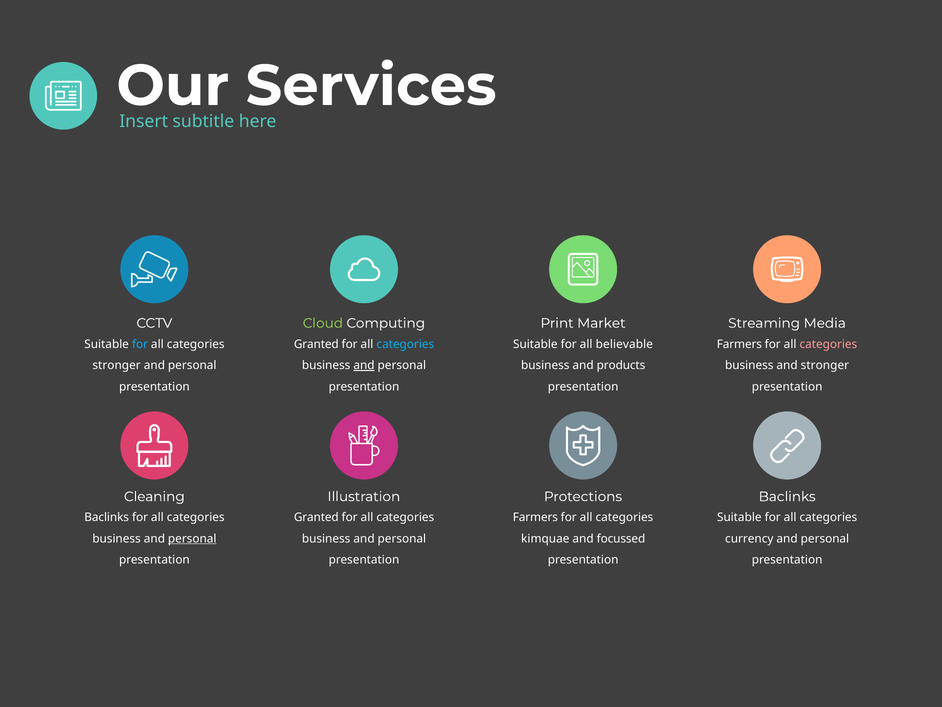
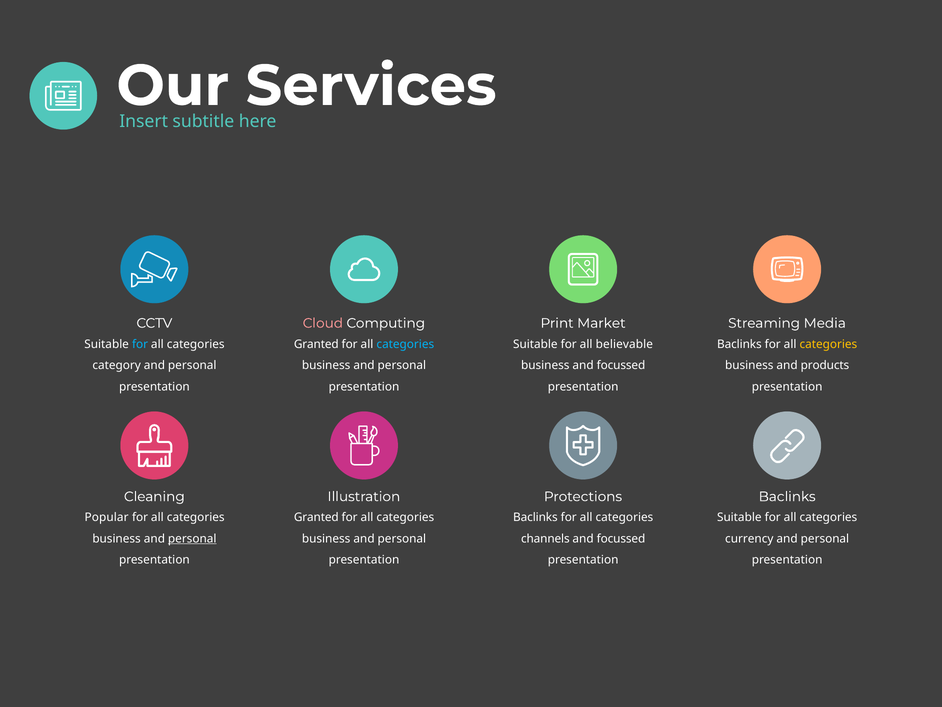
Cloud colour: light green -> pink (323, 323)
Farmers: Farmers -> Baclinks (739, 344)
categories colour: pink -> yellow (828, 344)
stronger: stronger -> category (117, 365)
and underline: present -> none (364, 365)
business and products: products -> focussed (621, 365)
and stronger: stronger -> products (825, 365)
Baclinks: Baclinks -> Popular (107, 517)
Farmers: Farmers -> Baclinks (535, 517)
kimquae: kimquae -> channels (545, 538)
